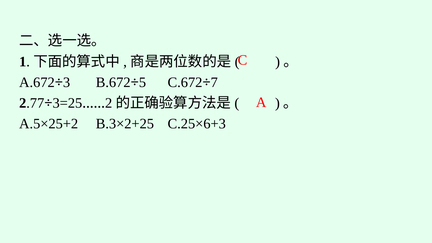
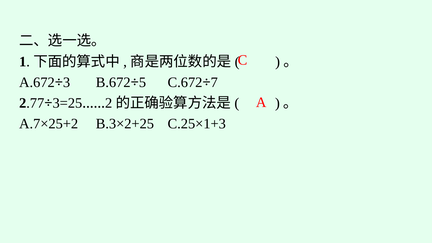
A.5×25+2: A.5×25+2 -> A.7×25+2 (49, 124)
C.25×6+3: C.25×6+3 -> C.25×1+3 (197, 124)
